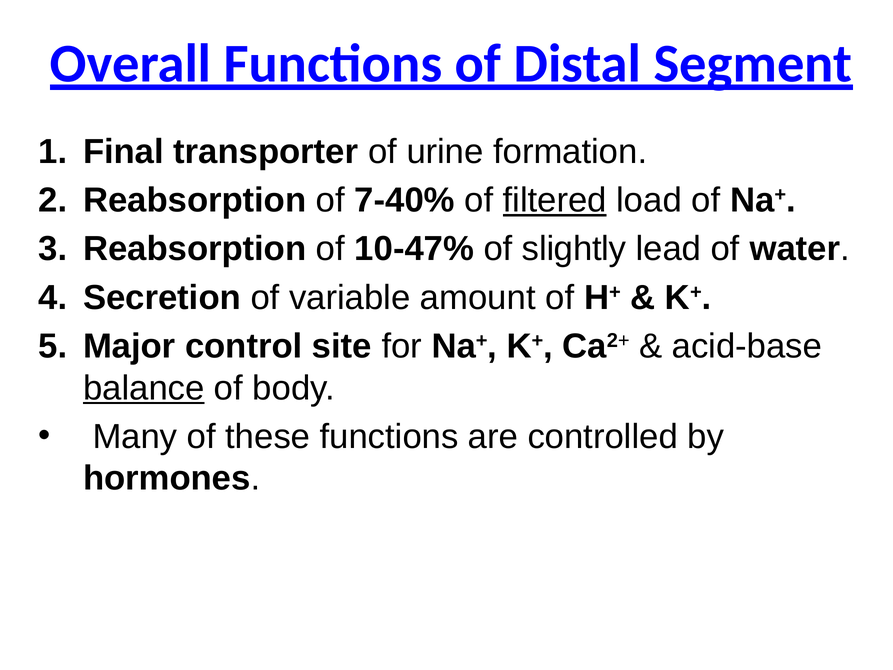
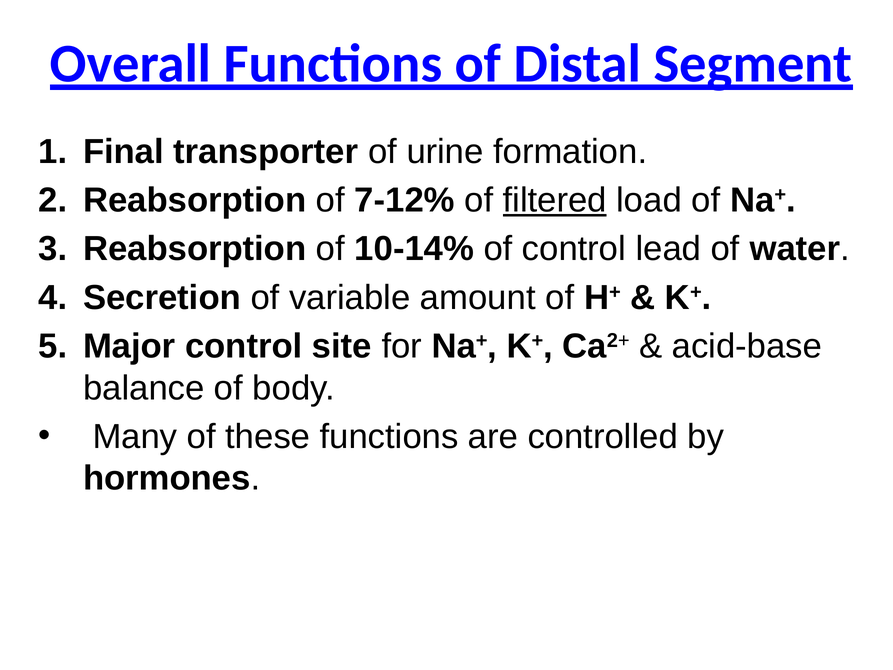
7-40%: 7-40% -> 7-12% (405, 200)
10-47%: 10-47% -> 10-14% (414, 249)
of slightly: slightly -> control (574, 249)
balance underline: present -> none (144, 388)
